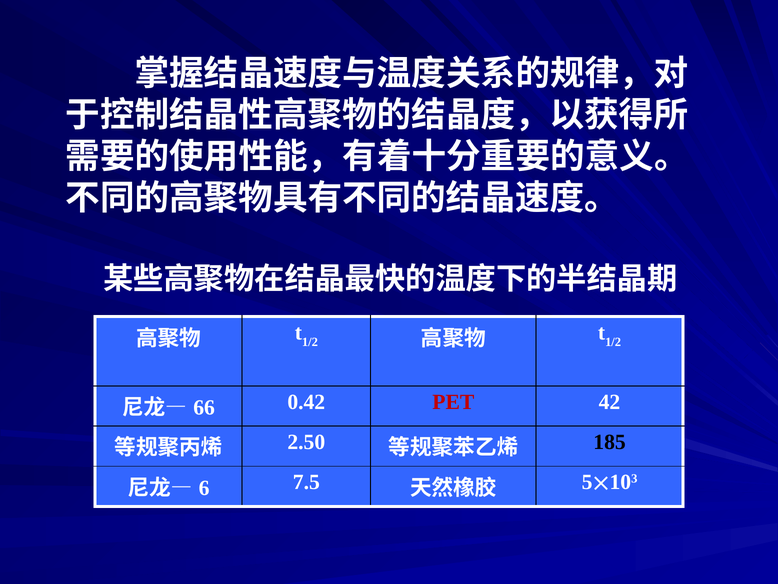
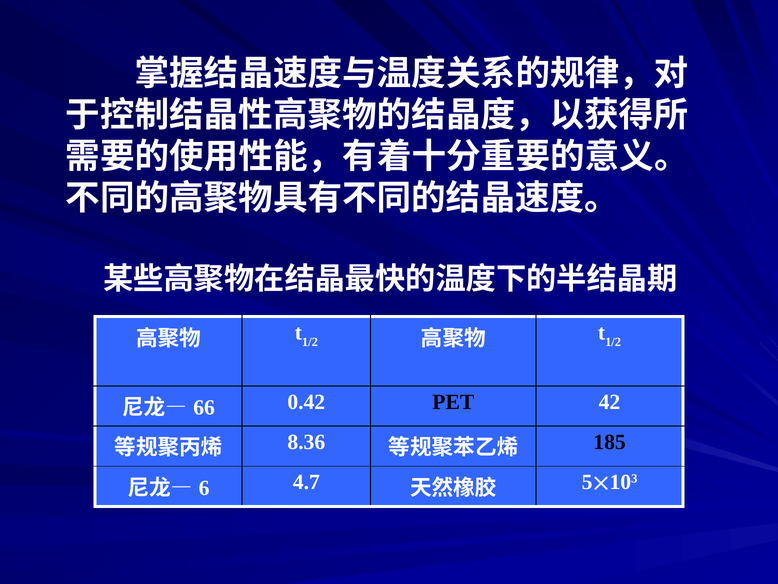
PET colour: red -> black (453, 402)
2.50: 2.50 -> 8.36 (306, 442)
7.5: 7.5 -> 4.7 (306, 482)
